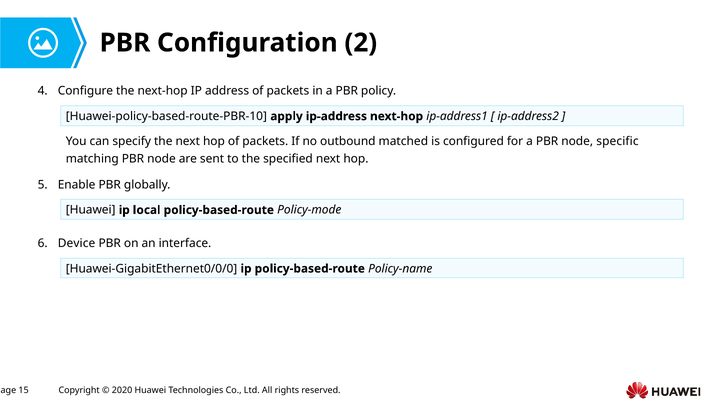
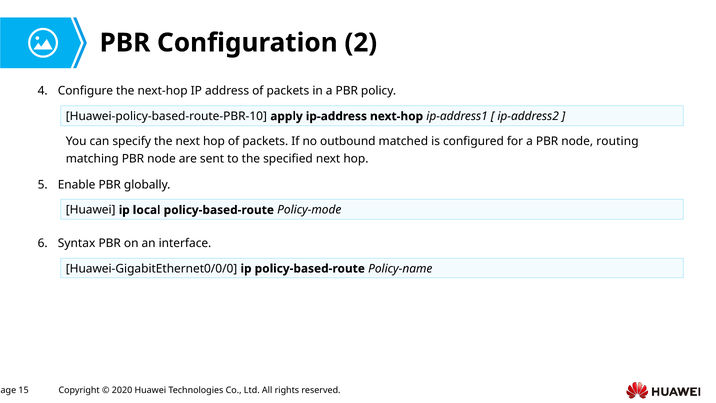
specific: specific -> routing (617, 141)
Device: Device -> Syntax (77, 243)
